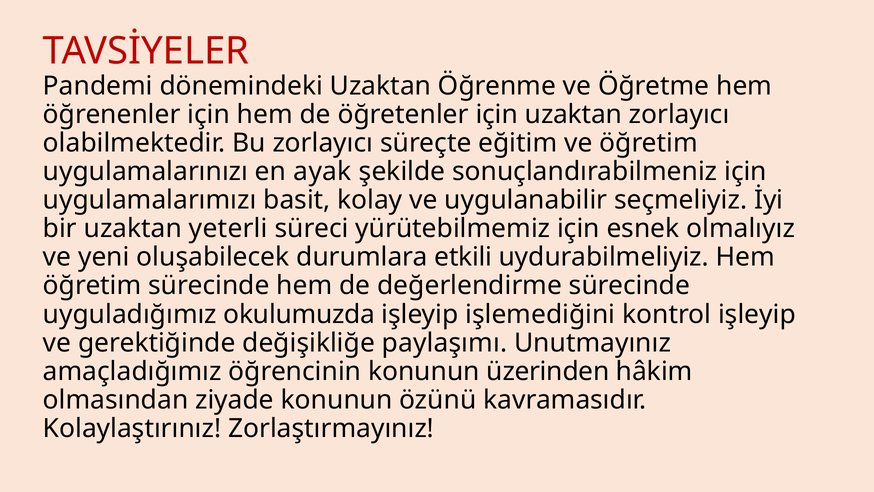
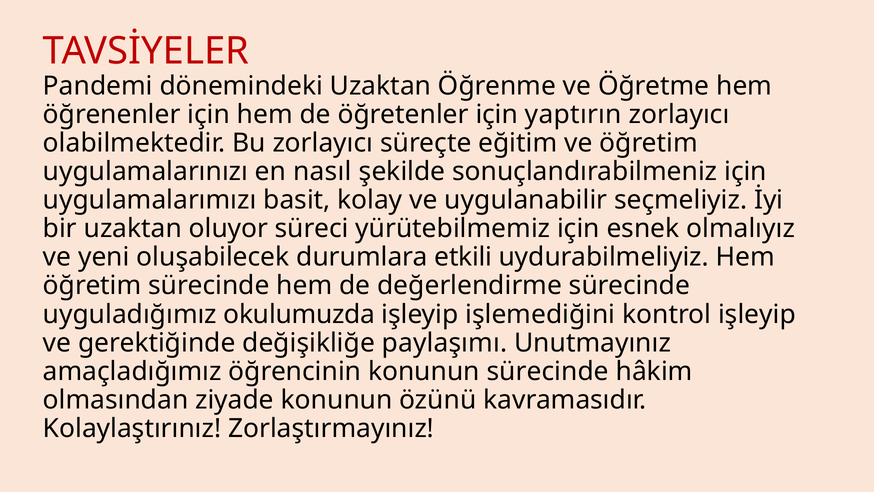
için uzaktan: uzaktan -> yaptırın (573, 114)
ayak: ayak -> nasıl (322, 171)
yeterli: yeterli -> oluyor (228, 229)
konunun üzerinden: üzerinden -> sürecinde (548, 371)
